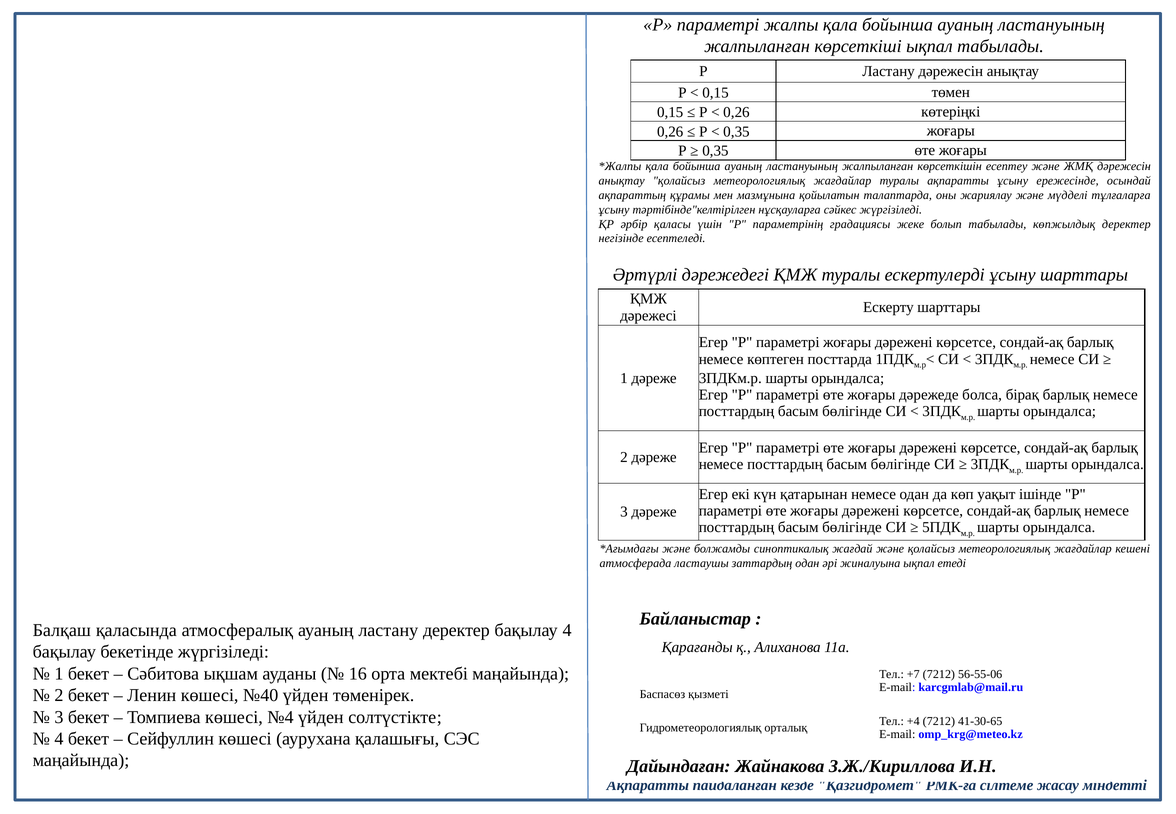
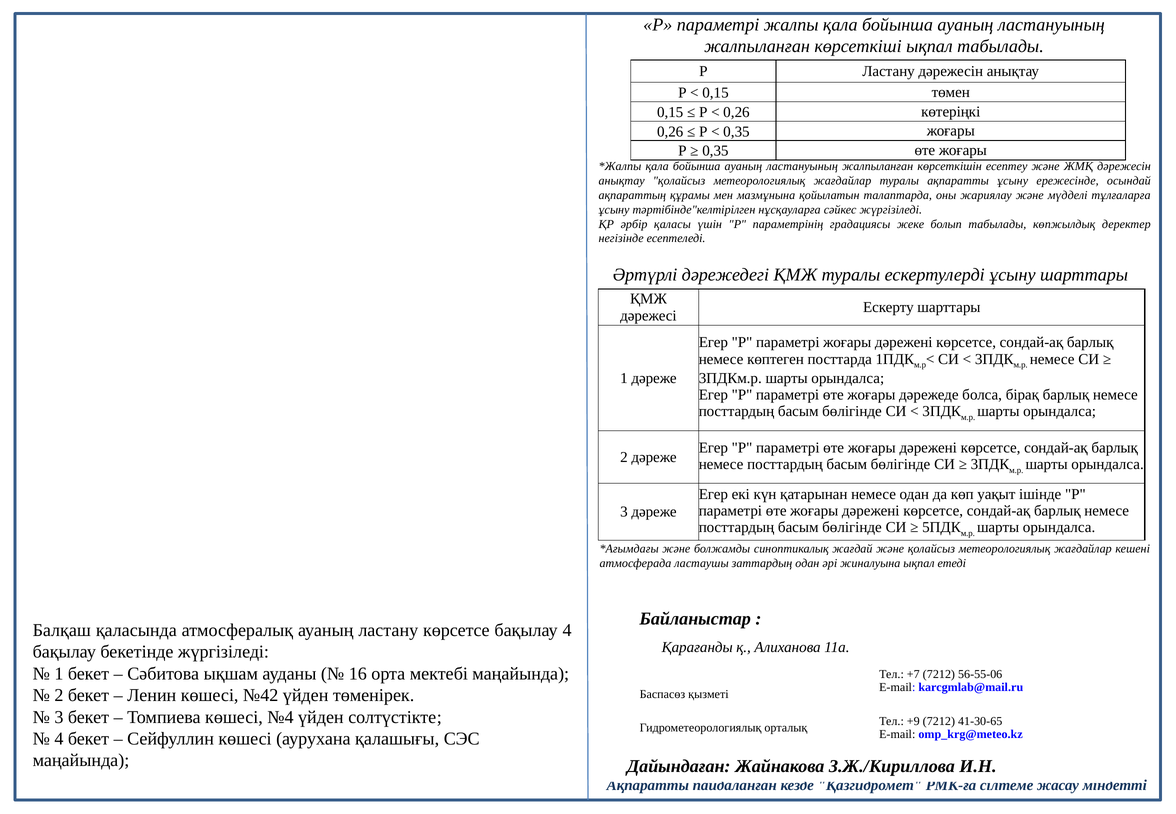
ластану деректер: деректер -> көрсетсе (456, 630)
№40: №40 -> №42 (261, 695)
+4: +4 -> +9 (913, 721)
